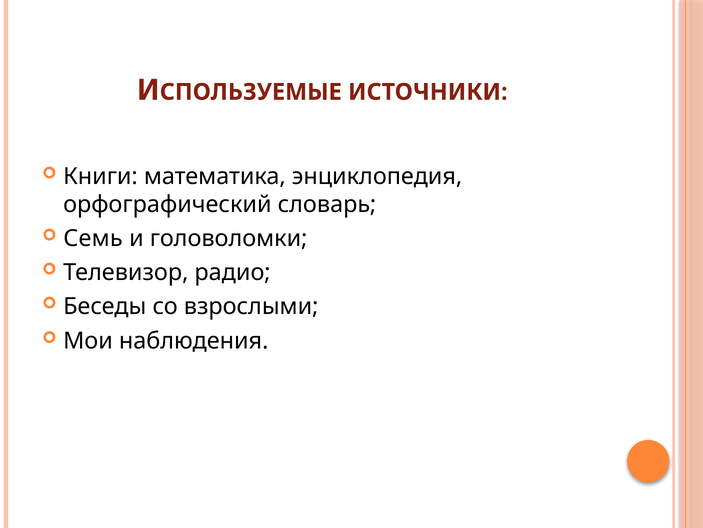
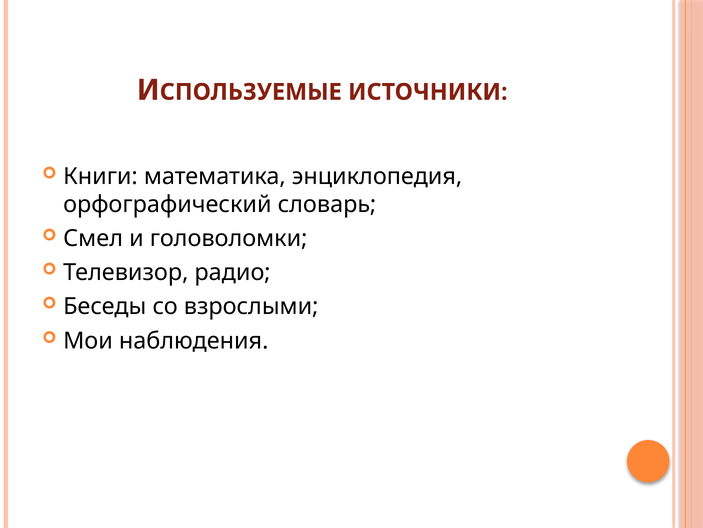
Семь: Семь -> Смел (93, 238)
